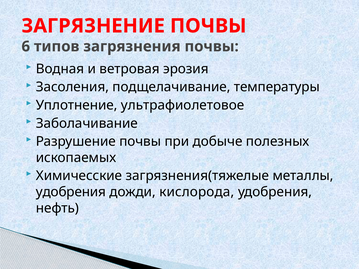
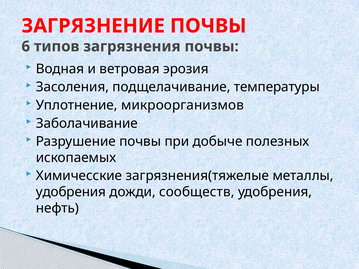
ультрафиолетовое: ультрафиолетовое -> микроорганизмов (183, 105)
кислорода: кислорода -> сообществ (197, 192)
